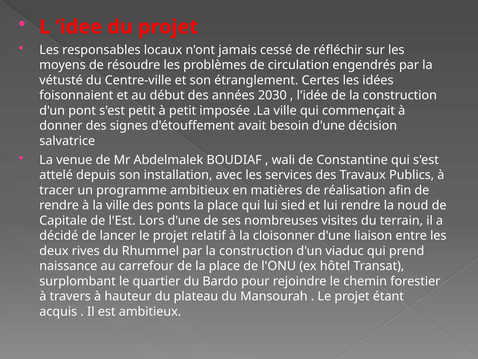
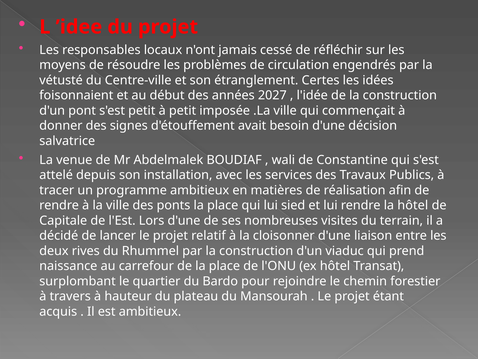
2030: 2030 -> 2027 (272, 95)
la noud: noud -> hôtel (413, 205)
